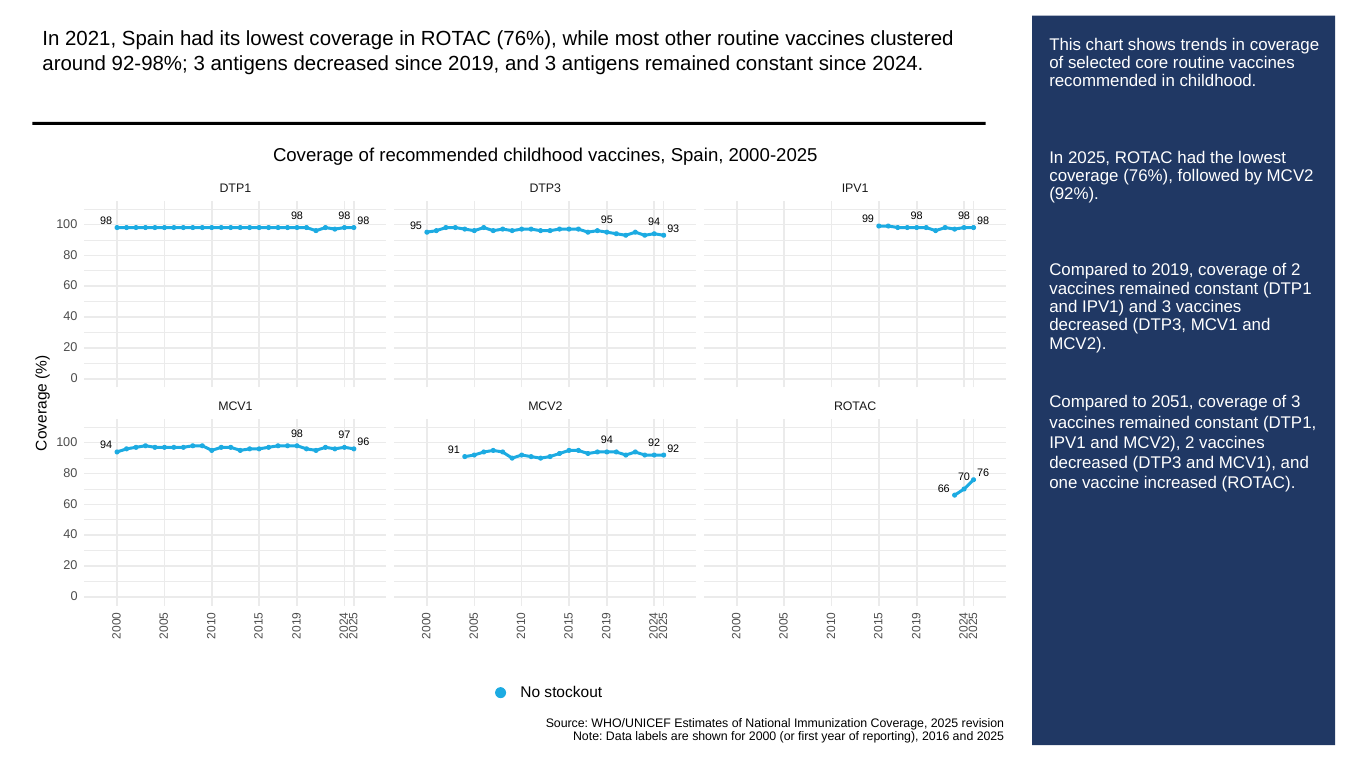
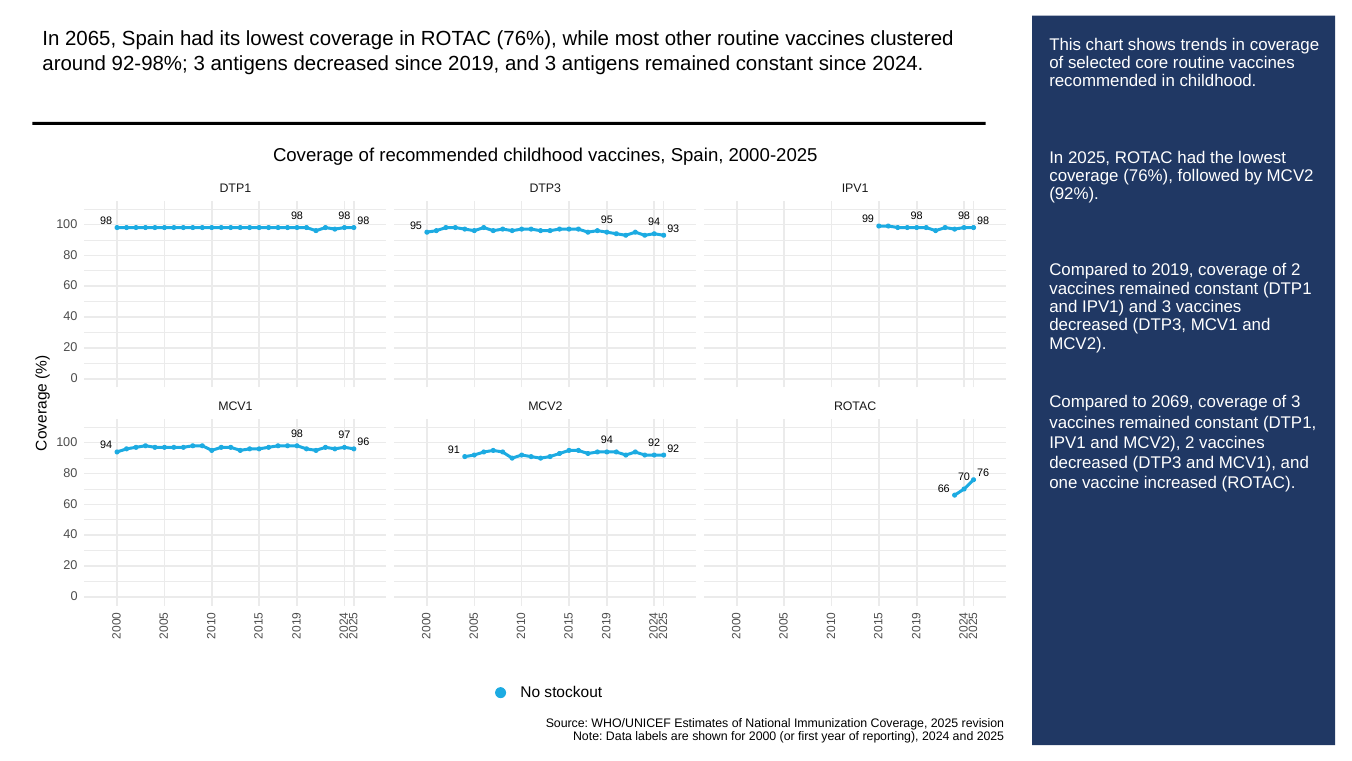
2021: 2021 -> 2065 (91, 39)
2051: 2051 -> 2069 (1173, 402)
reporting 2016: 2016 -> 2024 (936, 736)
